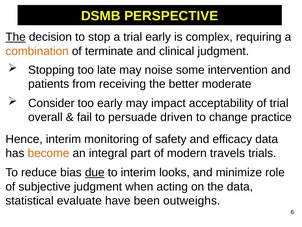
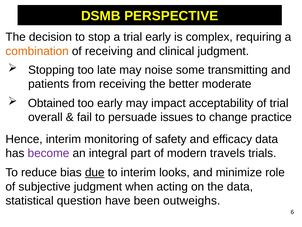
The underline: present -> none (16, 37)
of terminate: terminate -> receiving (109, 51)
intervention: intervention -> transmitting (238, 70)
Consider: Consider -> Obtained (51, 103)
driven: driven -> issues (177, 117)
become colour: orange -> purple (48, 153)
evaluate: evaluate -> question (79, 200)
